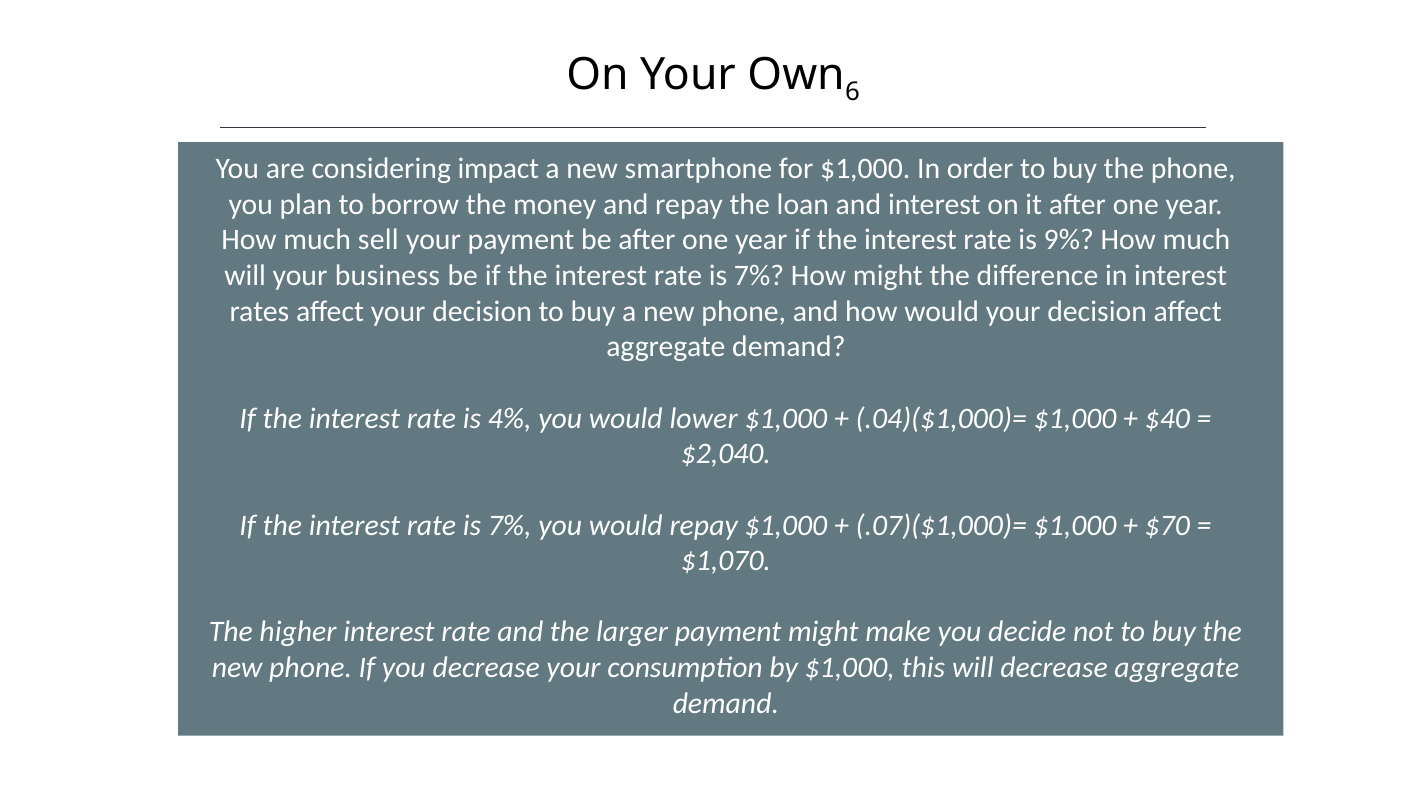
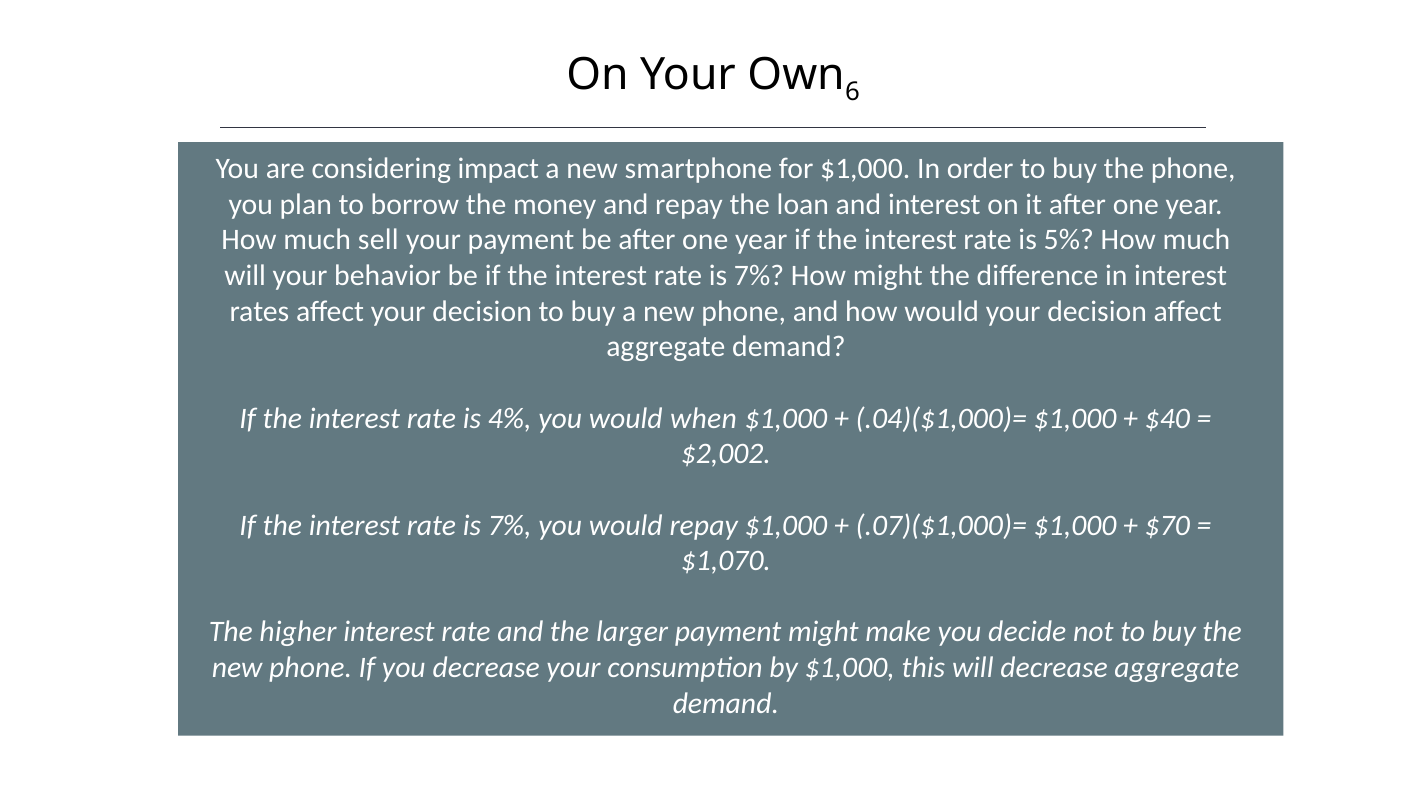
9%: 9% -> 5% (1069, 240)
business: business -> behavior (388, 276)
lower: lower -> when (704, 418)
$2,040: $2,040 -> $2,002 (726, 454)
